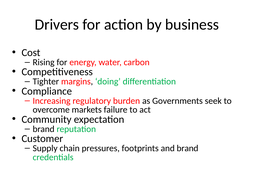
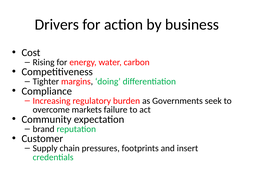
and brand: brand -> insert (187, 148)
